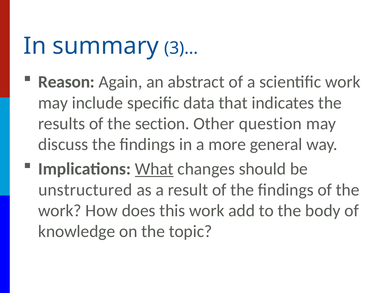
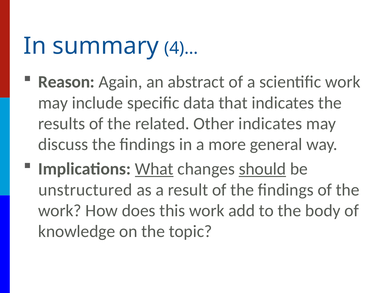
3)…: 3)… -> 4)… (181, 48)
section: section -> related (162, 124)
Other question: question -> indicates (270, 124)
should underline: none -> present (262, 169)
